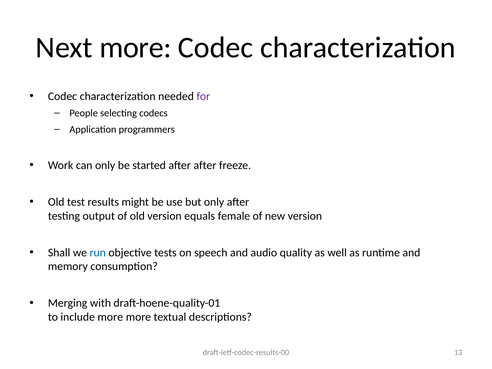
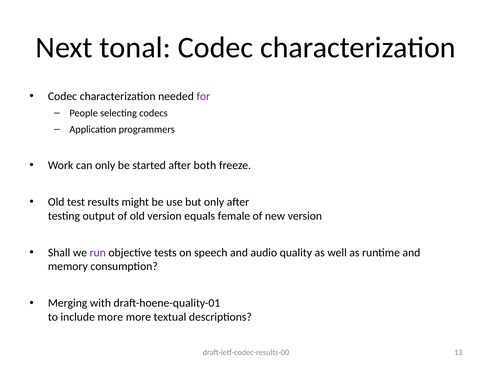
Next more: more -> tonal (135, 48)
after after: after -> both (205, 165)
run colour: blue -> purple (98, 253)
